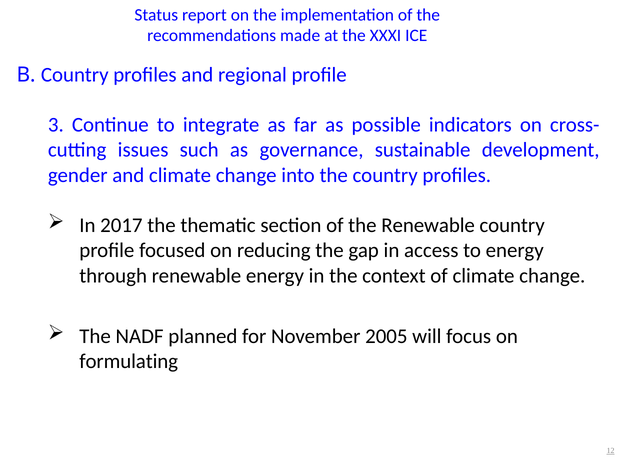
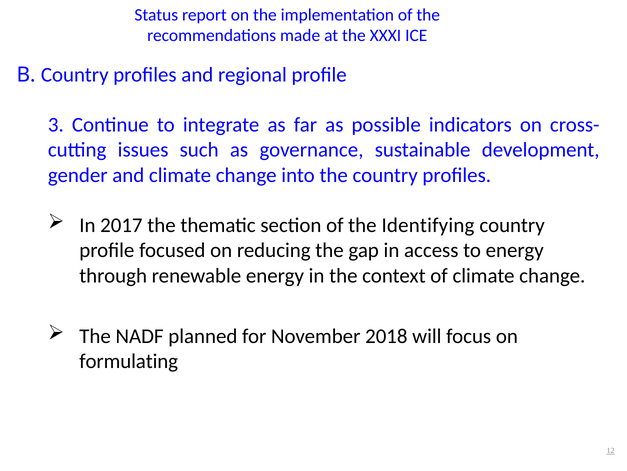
the Renewable: Renewable -> Identifying (428, 225)
2005: 2005 -> 2018 (386, 336)
